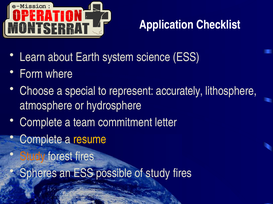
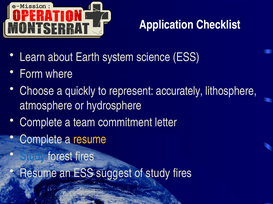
special: special -> quickly (80, 91)
Study colour: orange -> blue (33, 157)
Spheres: Spheres -> Resume (38, 174)
possible: possible -> suggest (114, 174)
